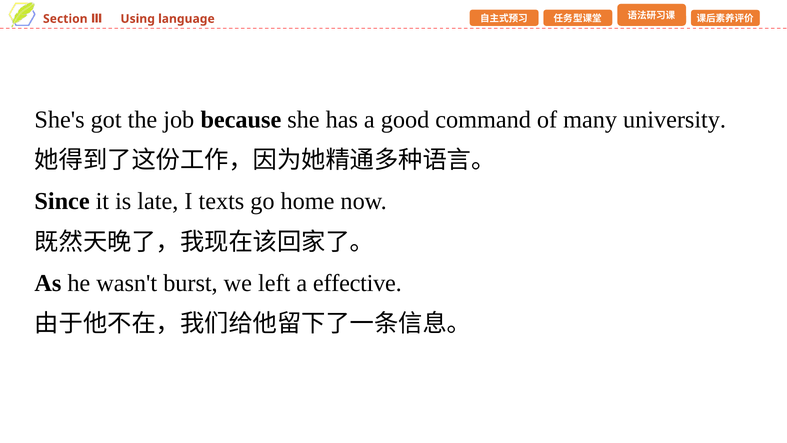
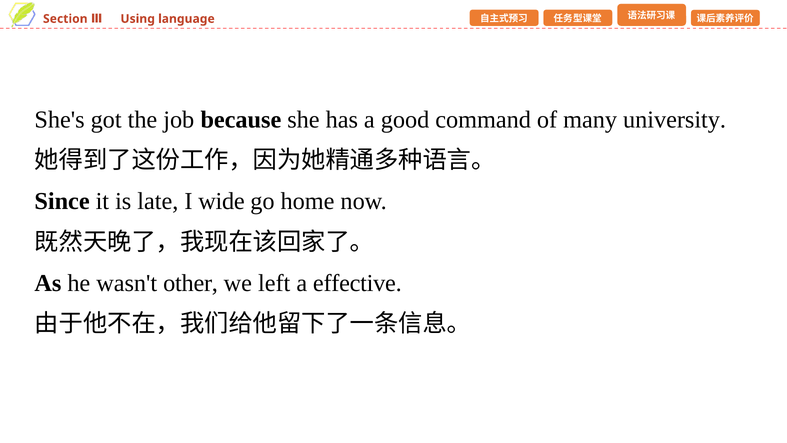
texts: texts -> wide (222, 201)
burst: burst -> other (191, 283)
